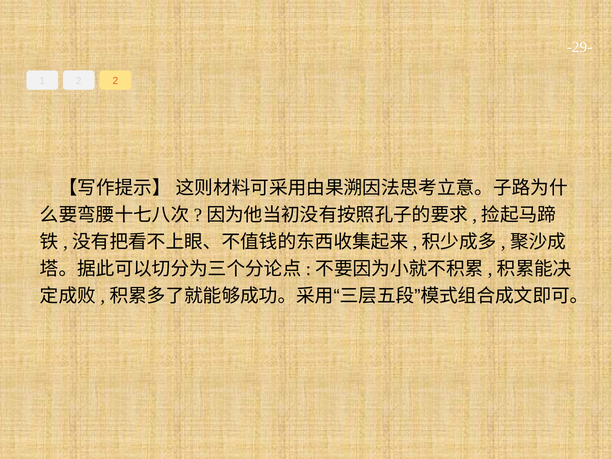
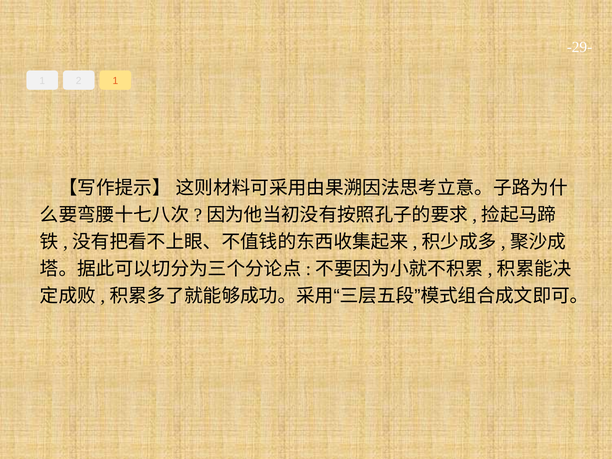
2 2: 2 -> 1 (115, 81)
